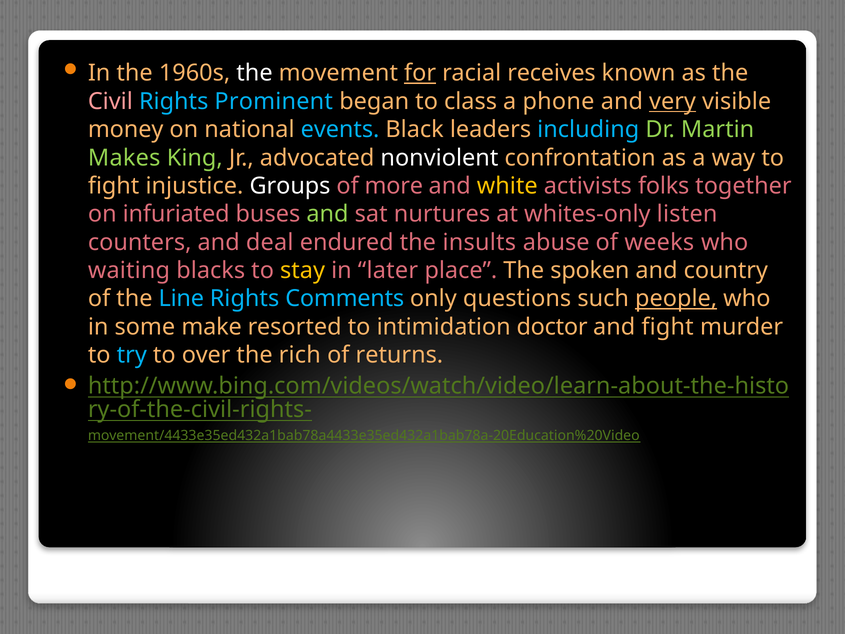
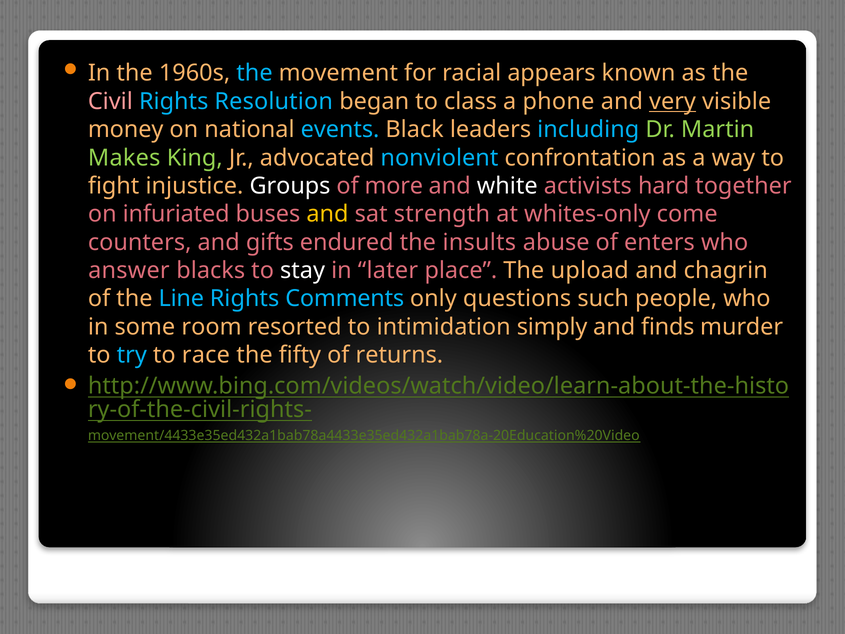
the colour: white -> light blue (254, 73)
for underline: present -> none (420, 73)
receives: receives -> appears (551, 73)
Prominent: Prominent -> Resolution (274, 101)
nonviolent colour: white -> light blue (439, 158)
white colour: yellow -> white (507, 186)
folks: folks -> hard (664, 186)
and colour: light green -> yellow (327, 214)
nurtures: nurtures -> strength (442, 214)
listen: listen -> come (687, 214)
deal: deal -> gifts (270, 242)
weeks: weeks -> enters (659, 242)
waiting: waiting -> answer (129, 270)
stay colour: yellow -> white (303, 270)
spoken: spoken -> upload (590, 270)
country: country -> chagrin (726, 270)
people underline: present -> none (676, 299)
make: make -> room (211, 327)
doctor: doctor -> simply (552, 327)
and fight: fight -> finds (668, 327)
over: over -> race (206, 355)
rich: rich -> fifty (300, 355)
